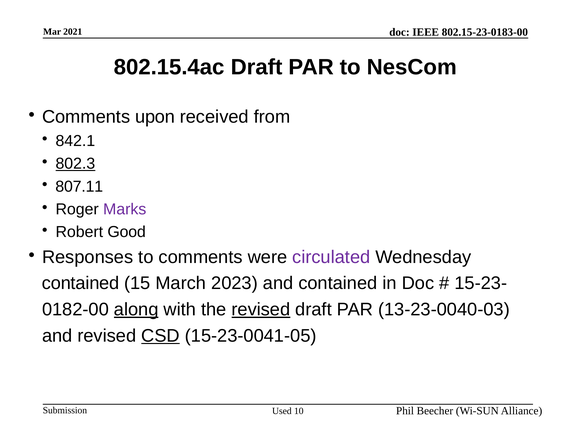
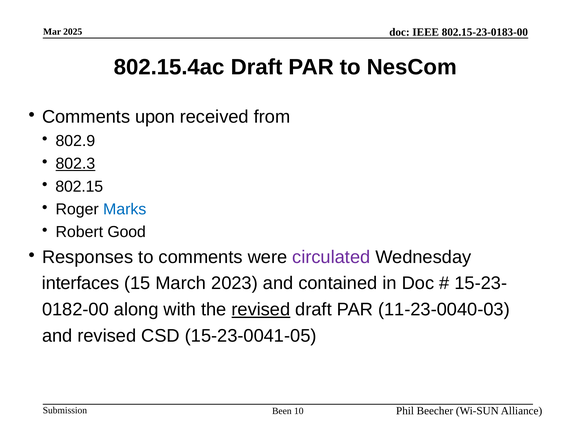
2021: 2021 -> 2025 (73, 32)
842.1: 842.1 -> 802.9 (75, 141)
807.11: 807.11 -> 802.15 (79, 187)
Marks colour: purple -> blue (125, 209)
contained: contained -> interfaces (81, 283)
along underline: present -> none (136, 310)
13-23-0040-03: 13-23-0040-03 -> 11-23-0040-03 (444, 310)
CSD underline: present -> none (161, 336)
Used: Used -> Been (282, 411)
